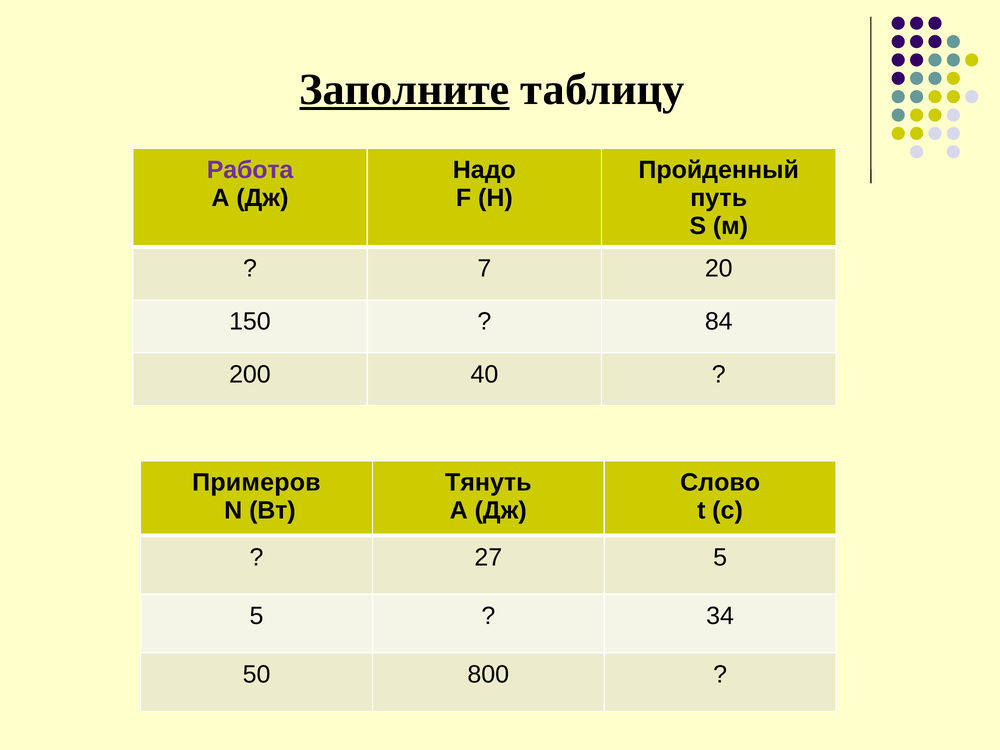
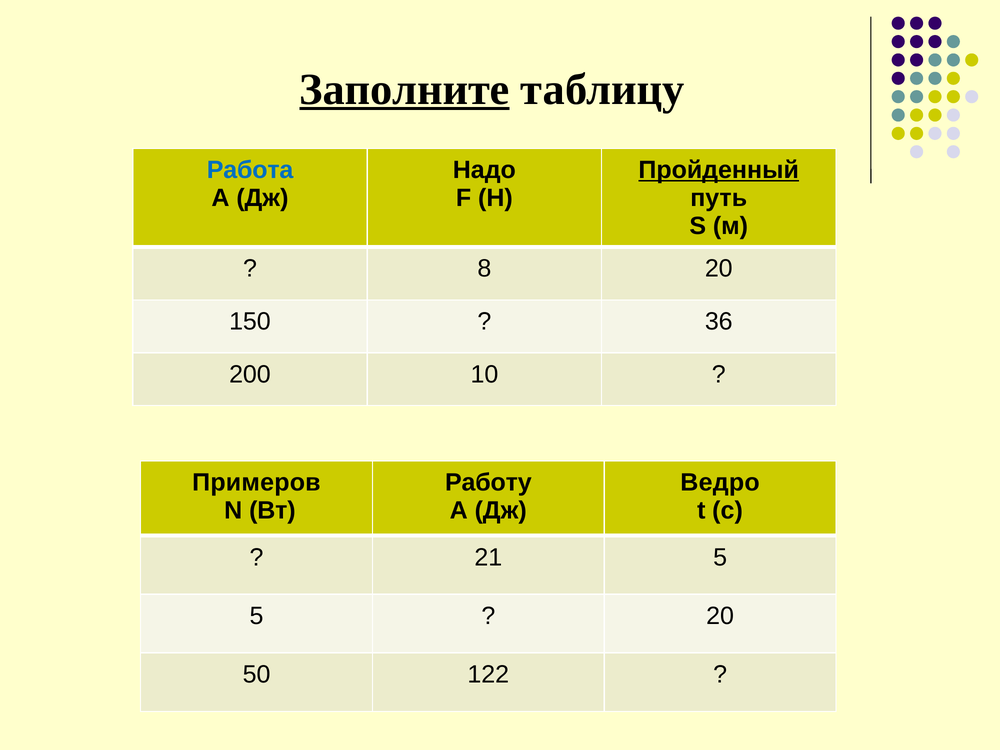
Работа colour: purple -> blue (250, 170)
Пройденный underline: none -> present (719, 170)
7: 7 -> 8 (484, 269)
84: 84 -> 36 (719, 322)
40: 40 -> 10 (484, 374)
Тянуть: Тянуть -> Работу (488, 483)
Слово: Слово -> Ведро (720, 483)
27: 27 -> 21 (488, 557)
34: 34 -> 20 (720, 616)
800: 800 -> 122 (488, 675)
